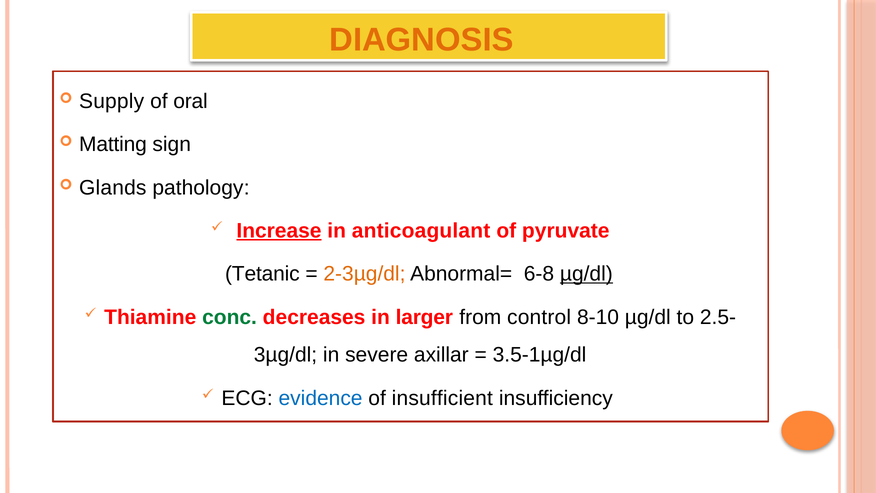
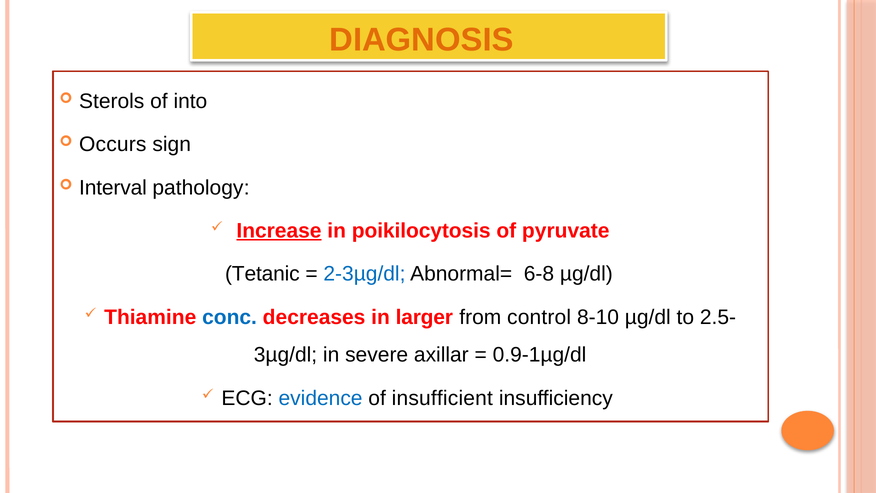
Supply: Supply -> Sterols (112, 101)
oral: oral -> into (190, 101)
Matting: Matting -> Occurs (113, 144)
Glands: Glands -> Interval (113, 187)
anticoagulant: anticoagulant -> poikilocytosis (421, 231)
2-3µg/dl colour: orange -> blue (364, 274)
µg/dl underline: present -> none (586, 274)
conc colour: green -> blue (230, 317)
3.5-1µg/dl: 3.5-1µg/dl -> 0.9-1µg/dl (540, 355)
